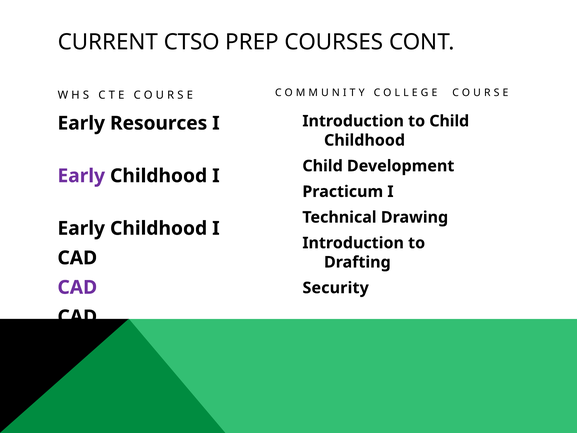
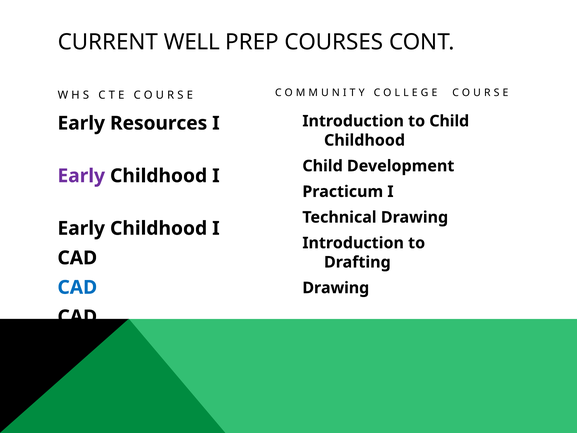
CTSO: CTSO -> WELL (192, 42)
CAD colour: purple -> blue (77, 287)
Security: Security -> Drawing (336, 288)
